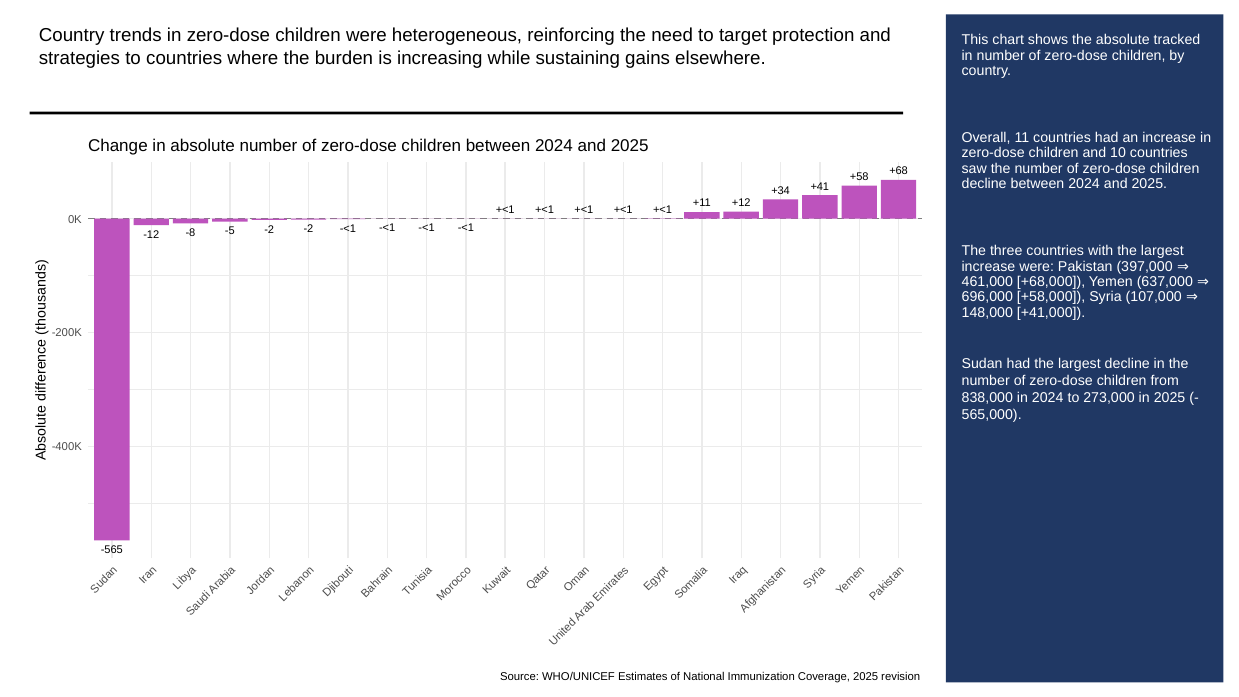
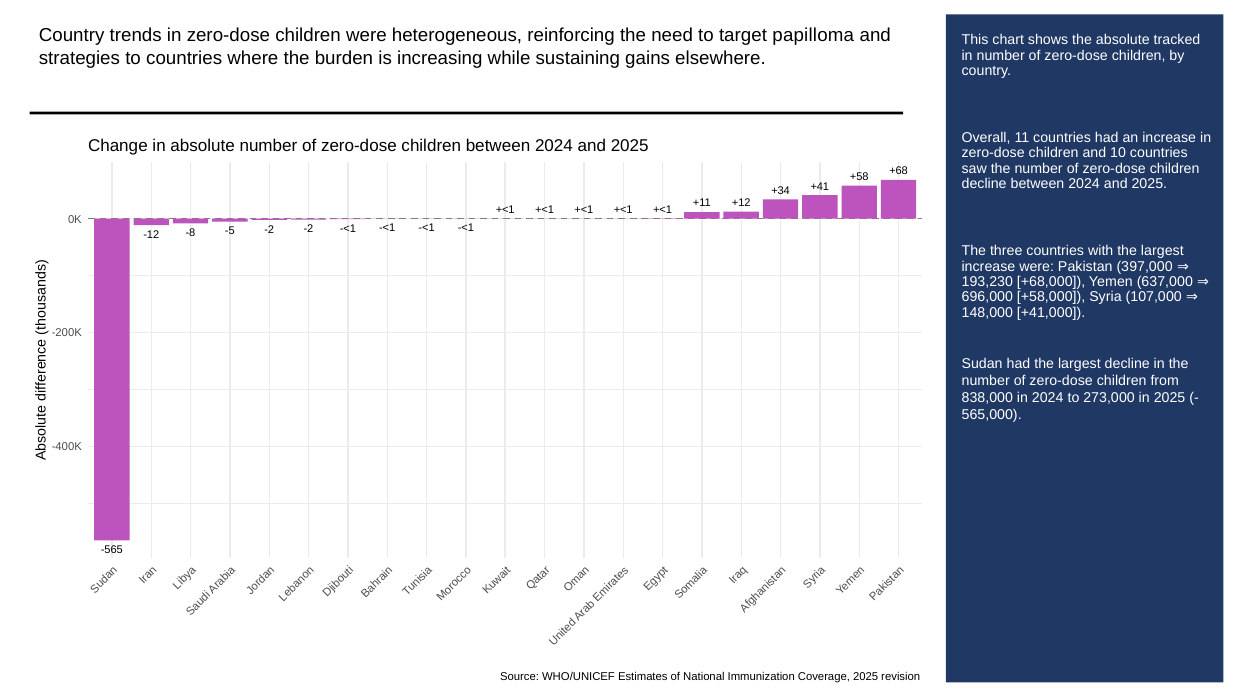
protection: protection -> papilloma (813, 36)
461,000: 461,000 -> 193,230 (987, 282)
